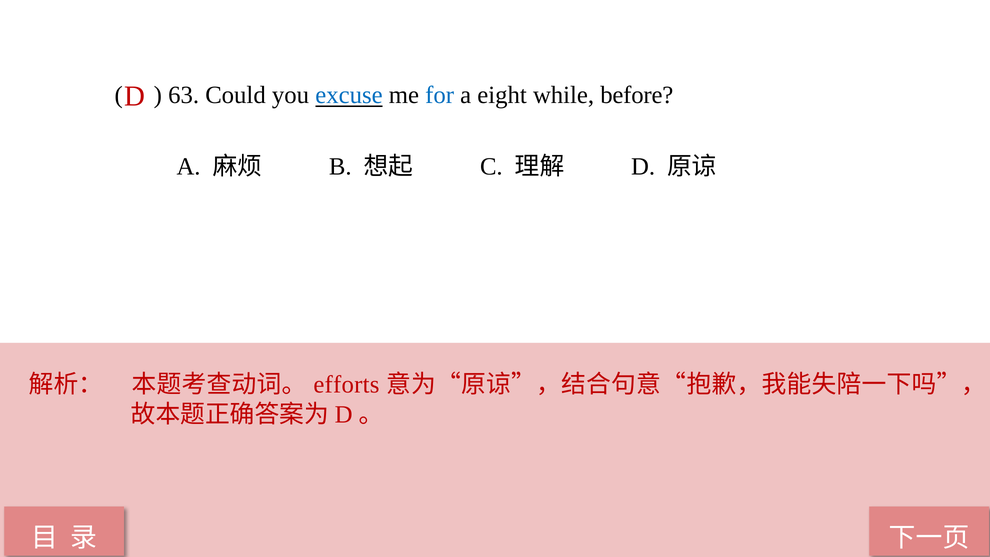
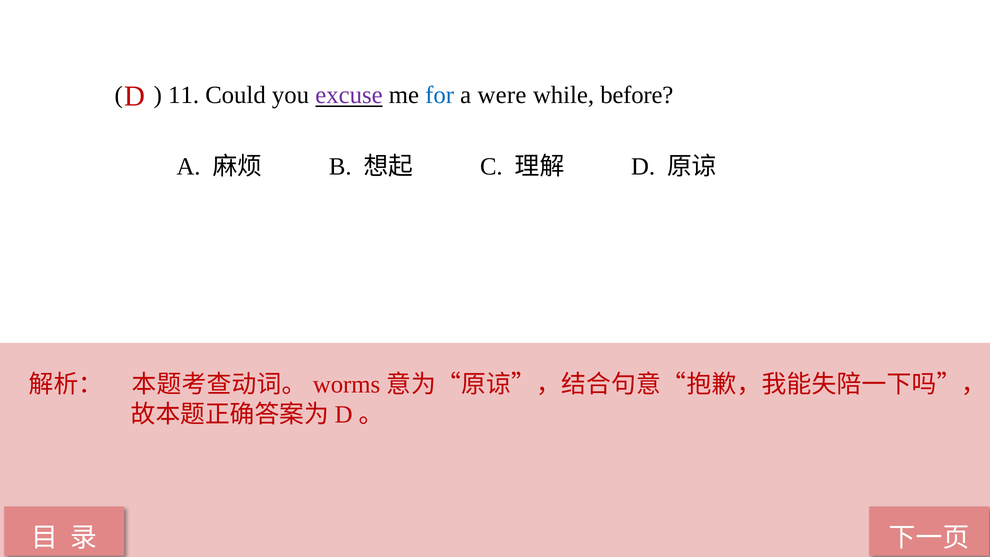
63: 63 -> 11 (184, 95)
excuse colour: blue -> purple (349, 95)
eight: eight -> were (502, 95)
efforts: efforts -> worms (347, 385)
